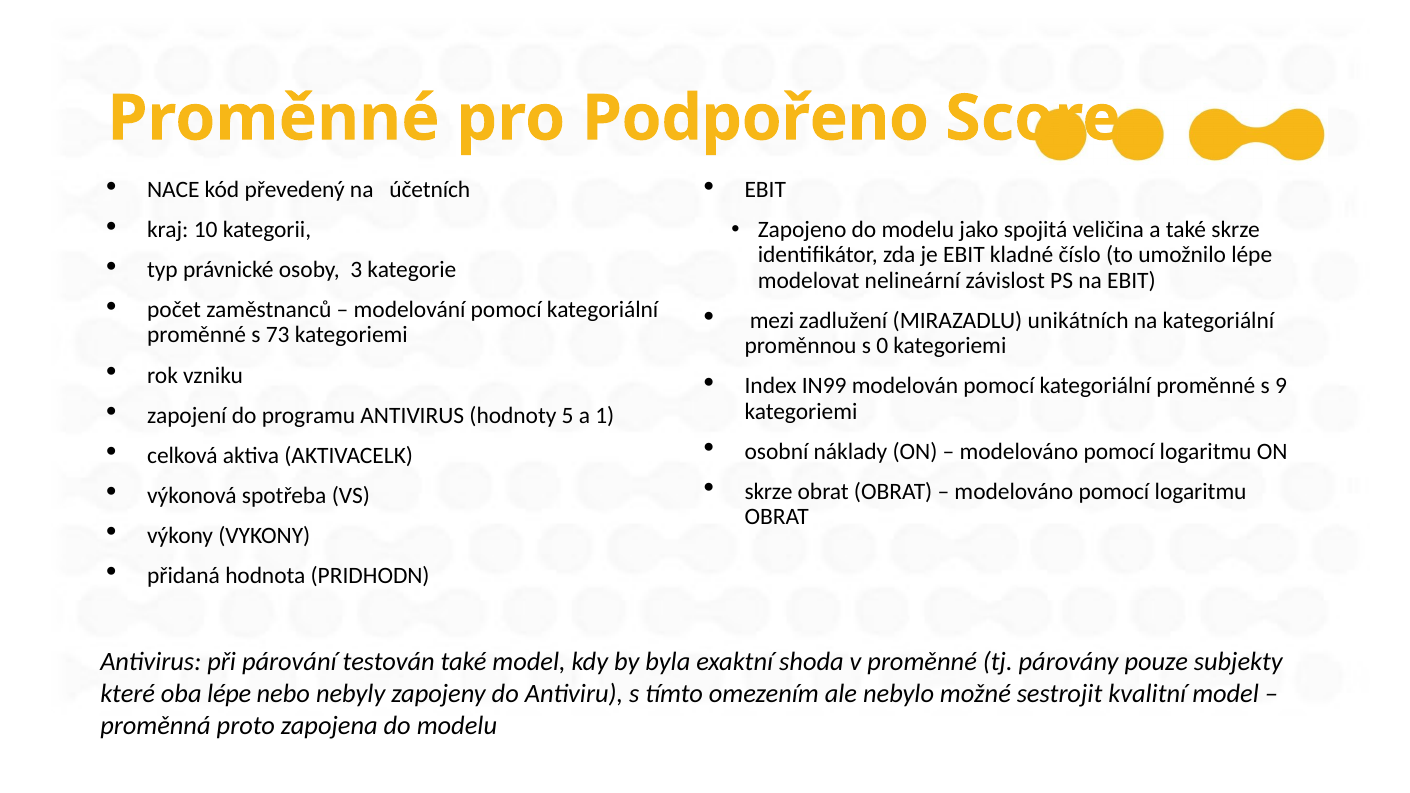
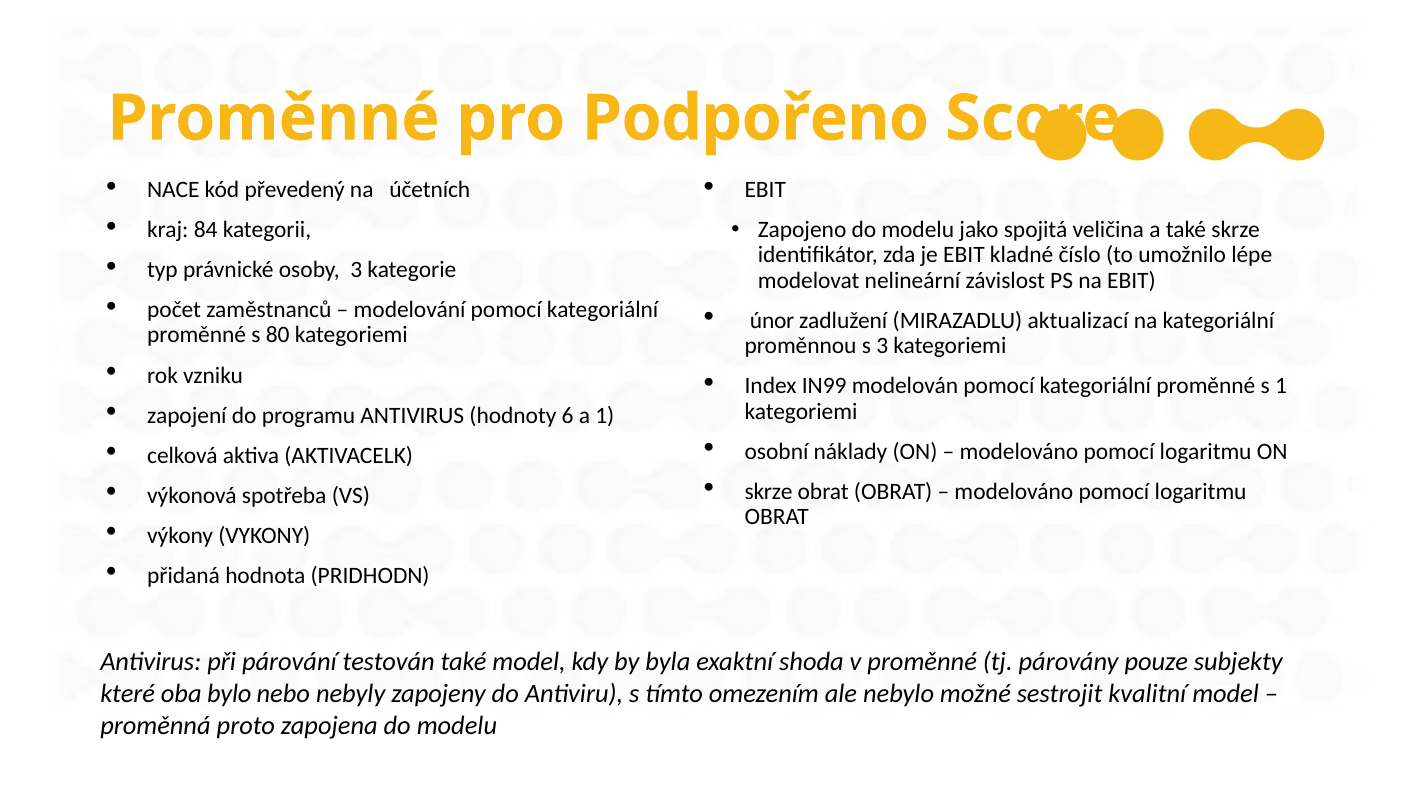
10: 10 -> 84 (206, 230)
mezi: mezi -> únor (772, 321)
unikátních: unikátních -> aktualizací (1078, 321)
73: 73 -> 80 (278, 335)
s 0: 0 -> 3 (882, 346)
s 9: 9 -> 1 (1281, 386)
5: 5 -> 6 (568, 415)
oba lépe: lépe -> bylo (229, 694)
